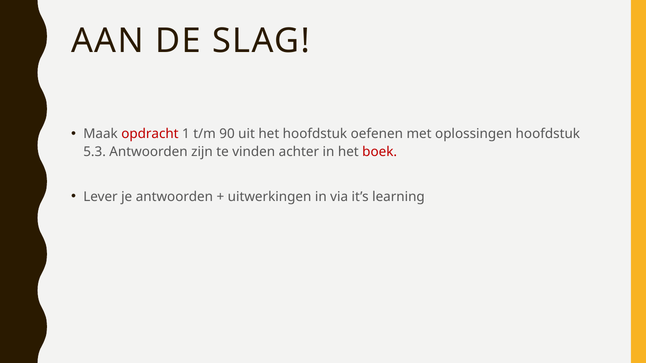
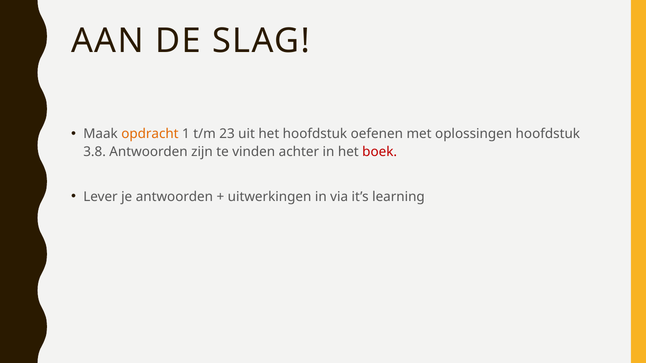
opdracht colour: red -> orange (150, 134)
90: 90 -> 23 (227, 134)
5.3: 5.3 -> 3.8 (95, 152)
